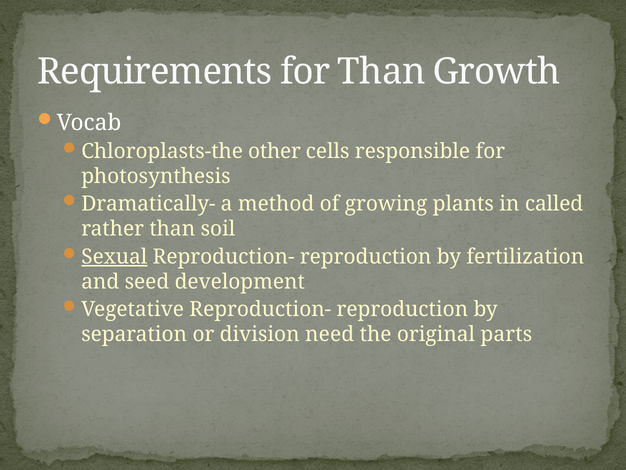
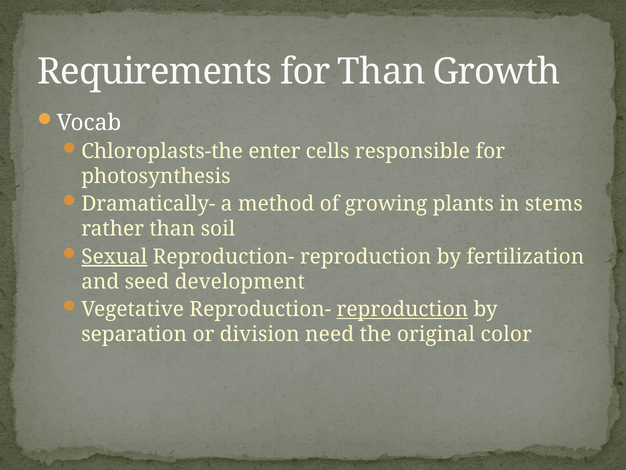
other: other -> enter (274, 151)
called: called -> stems (554, 204)
reproduction underline: none -> present (402, 309)
parts: parts -> color (506, 334)
